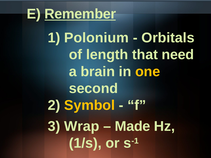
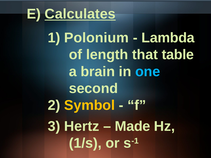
Remember: Remember -> Calculates (80, 14)
Orbitals: Orbitals -> Lambda (168, 38)
need: need -> table (178, 55)
one colour: yellow -> light blue (148, 72)
Wrap: Wrap -> Hertz (82, 127)
